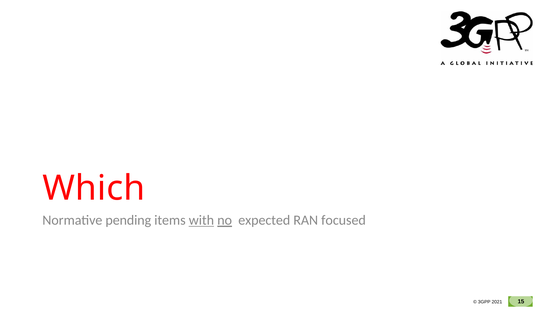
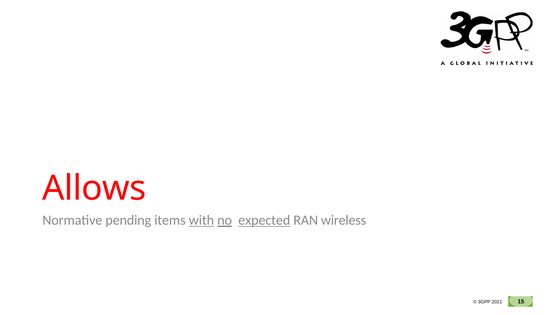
Which: Which -> Allows (94, 188)
expected underline: none -> present (264, 220)
focused: focused -> wireless (344, 220)
